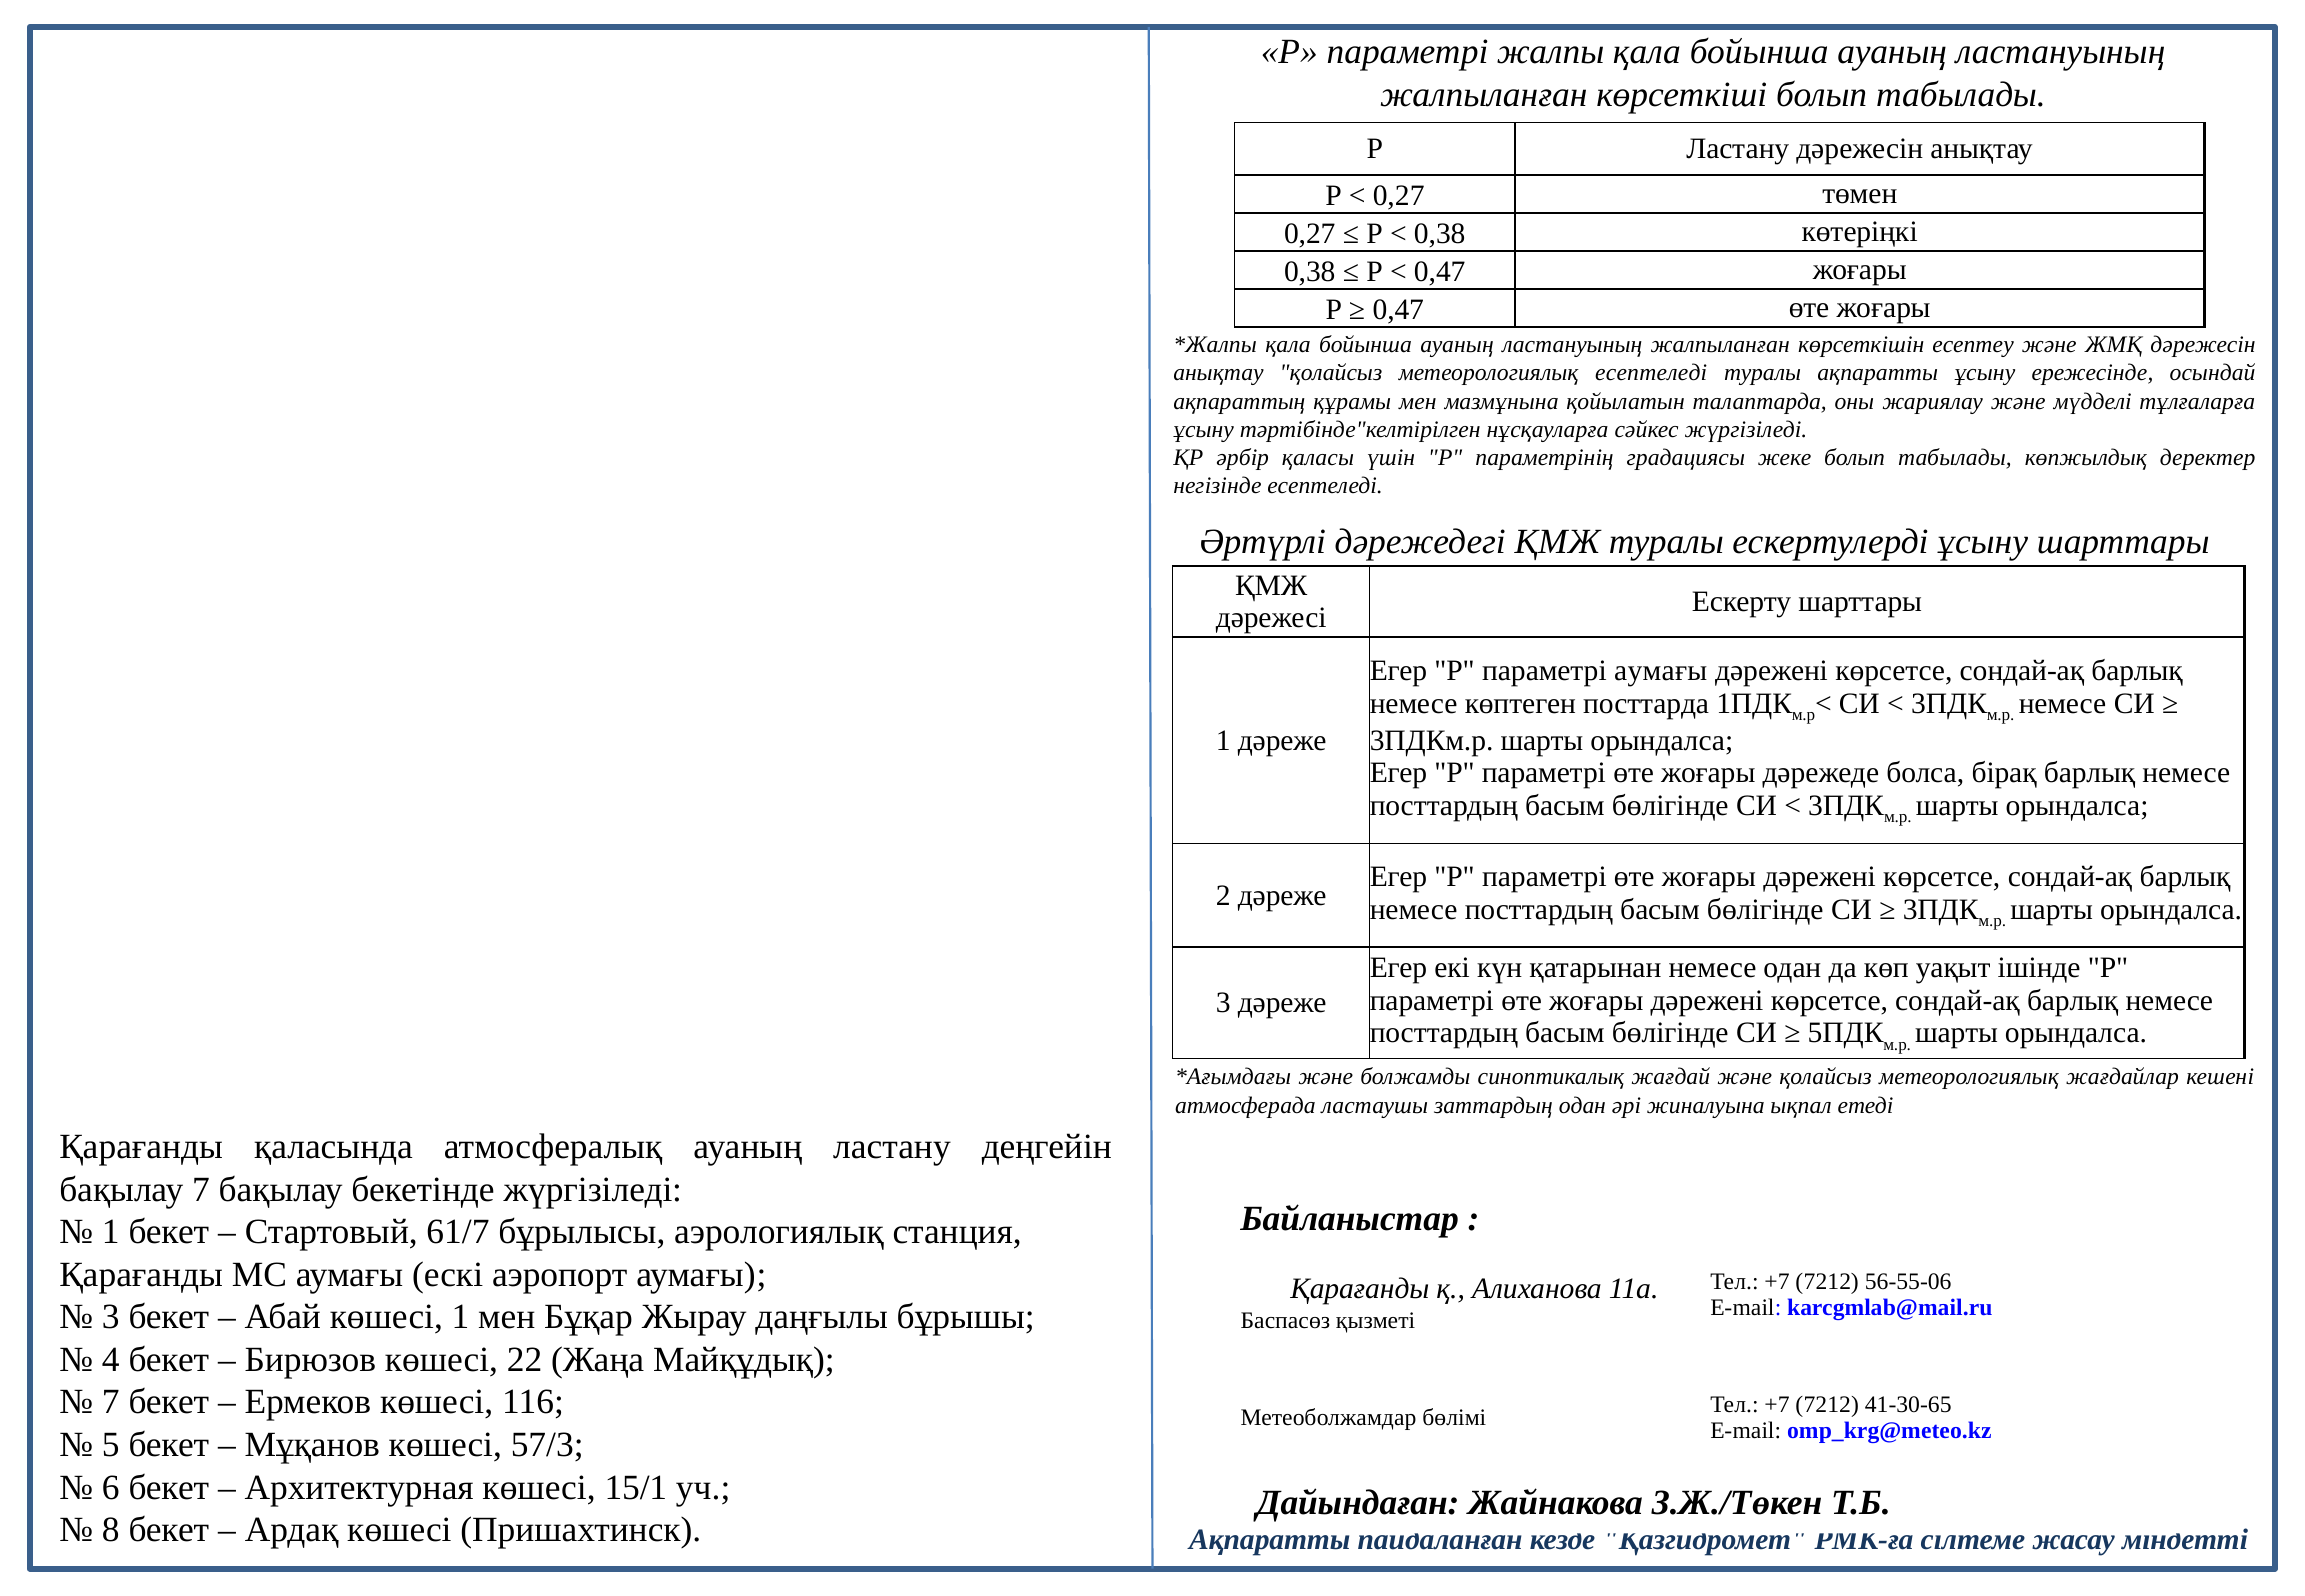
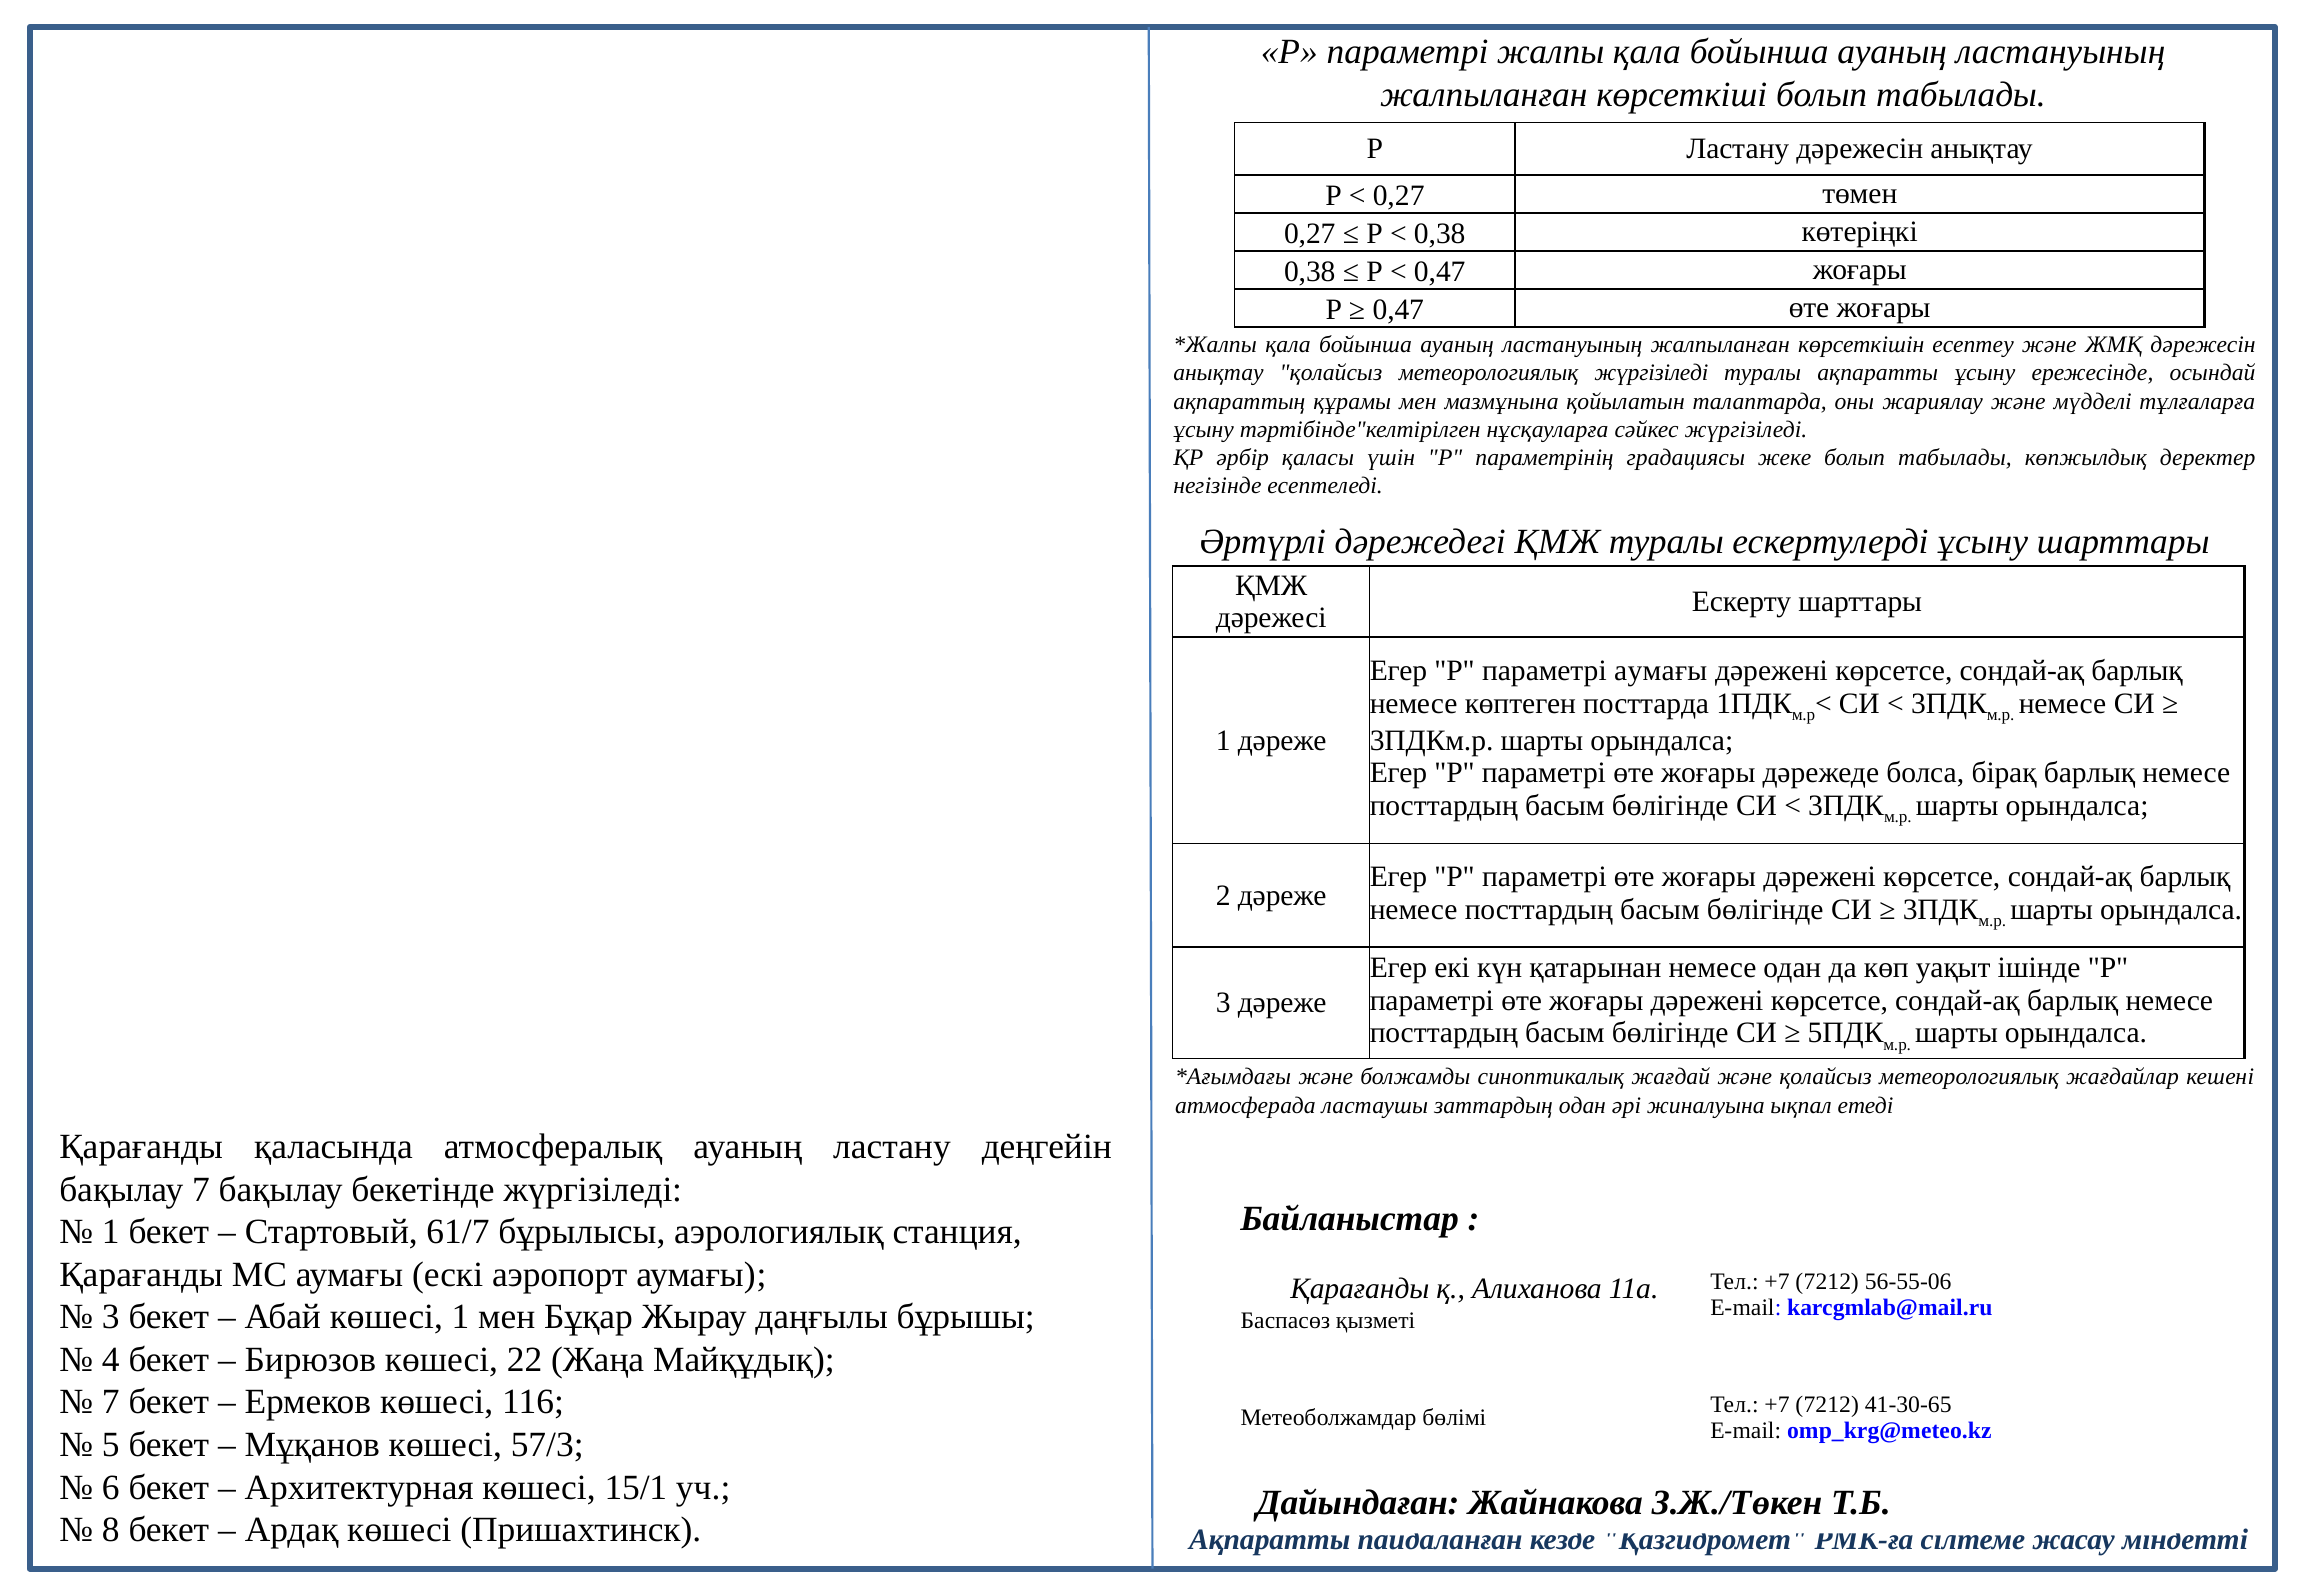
метеорологиялық есептеледі: есептеледі -> жүргізіледі (1651, 373)
